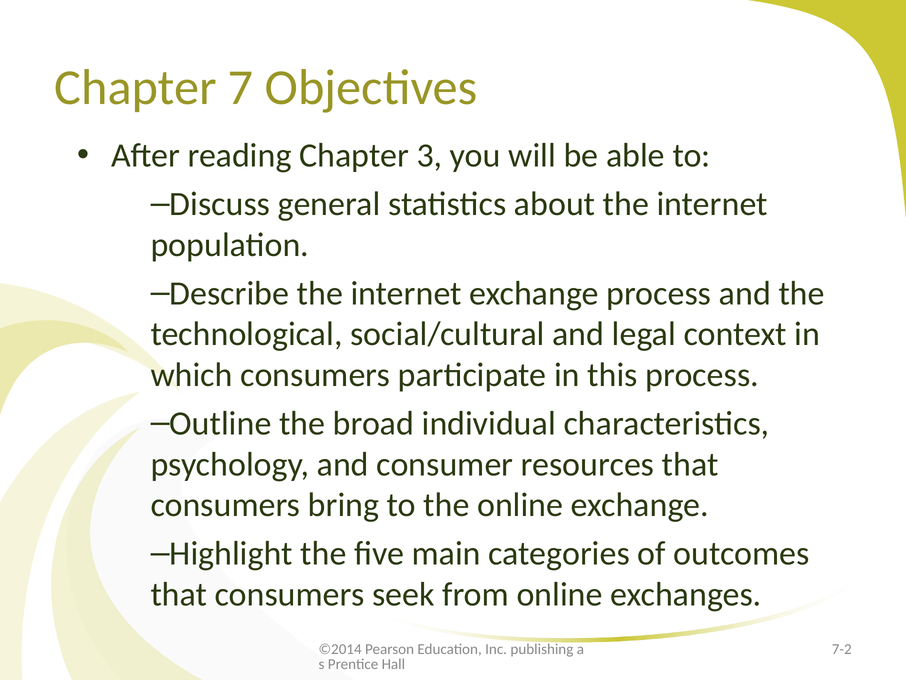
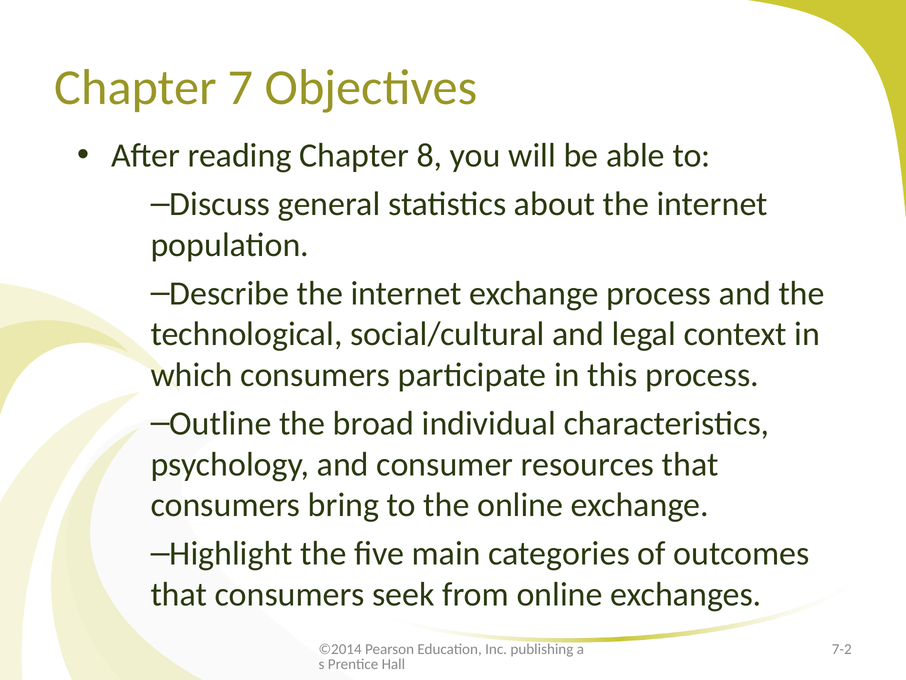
3: 3 -> 8 (429, 156)
